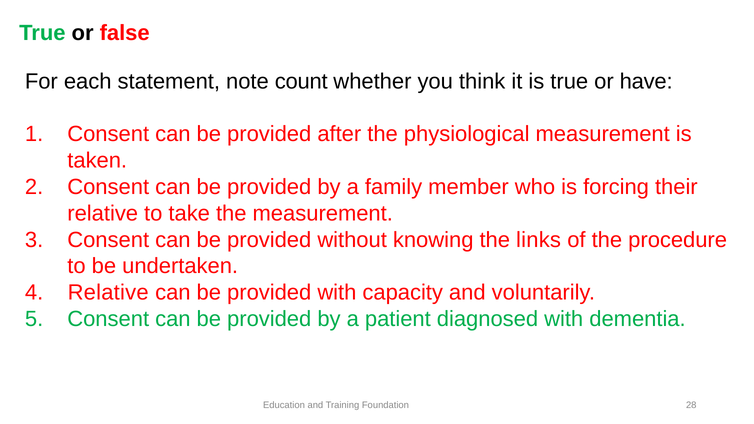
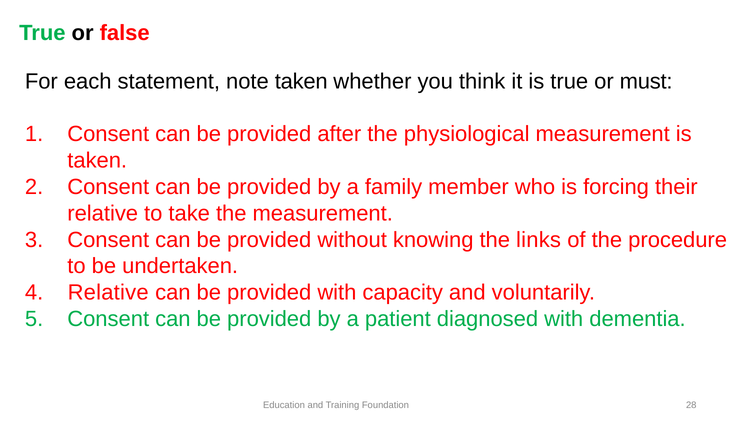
note count: count -> taken (301, 81)
have: have -> must (646, 81)
